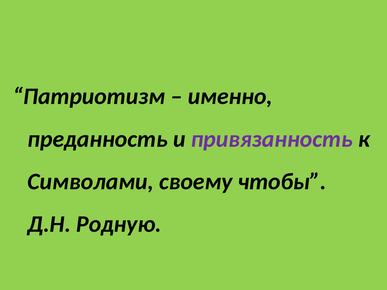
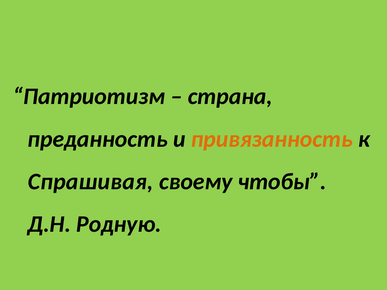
именно: именно -> страна (230, 97)
привязанность colour: purple -> orange (272, 139)
Символами: Символами -> Спрашивая (90, 182)
